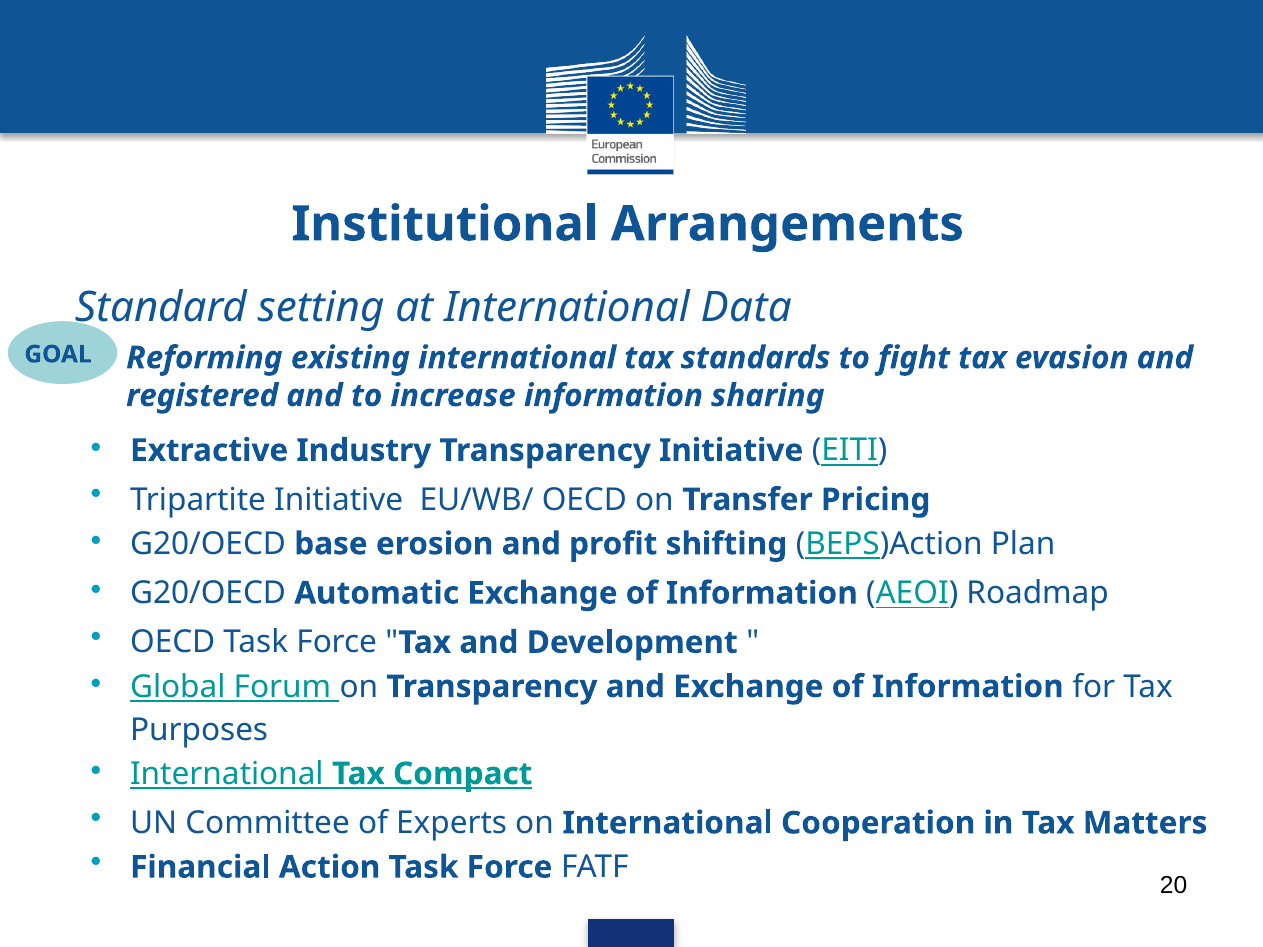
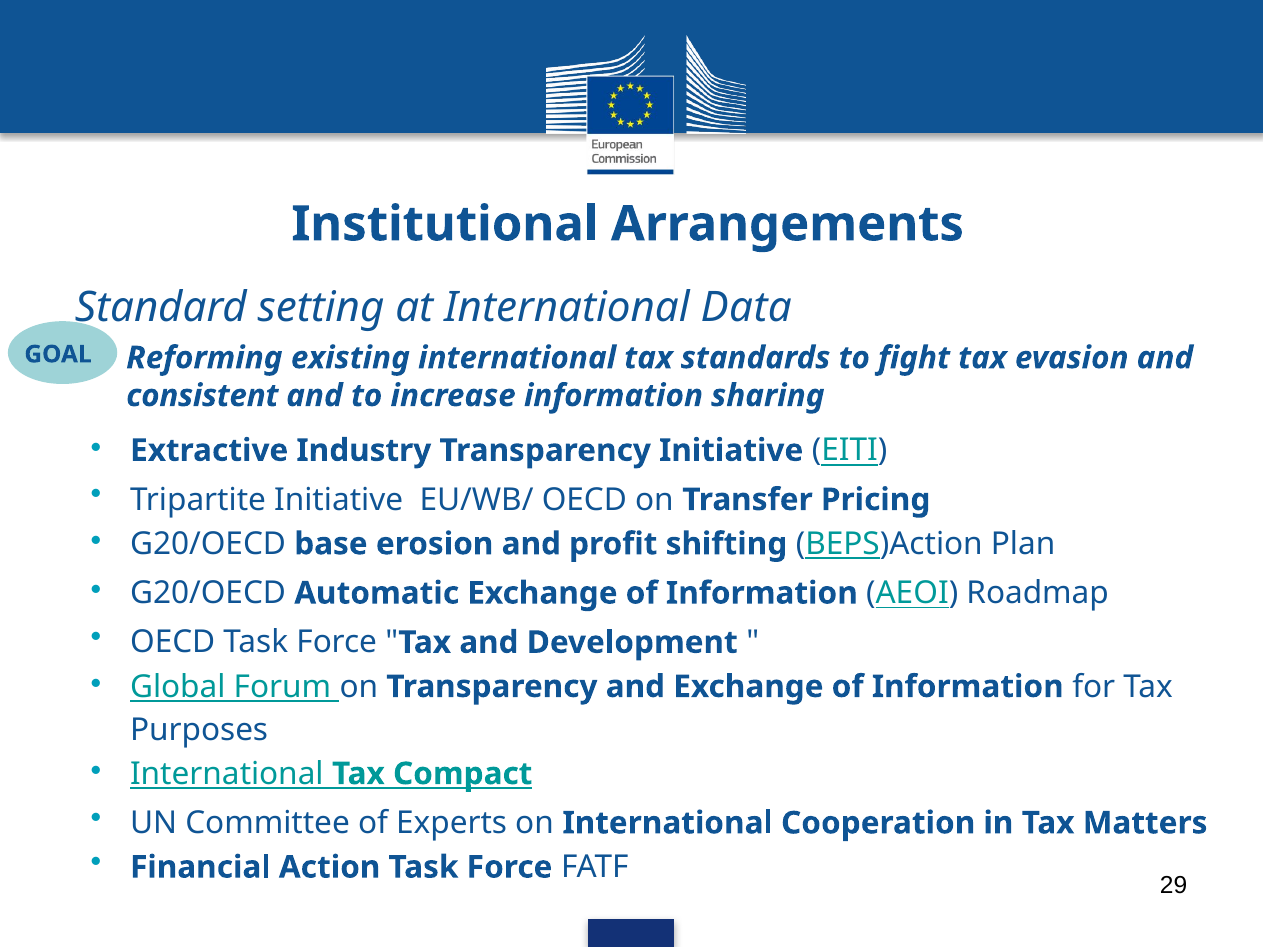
registered: registered -> consistent (202, 396)
20: 20 -> 29 (1174, 885)
